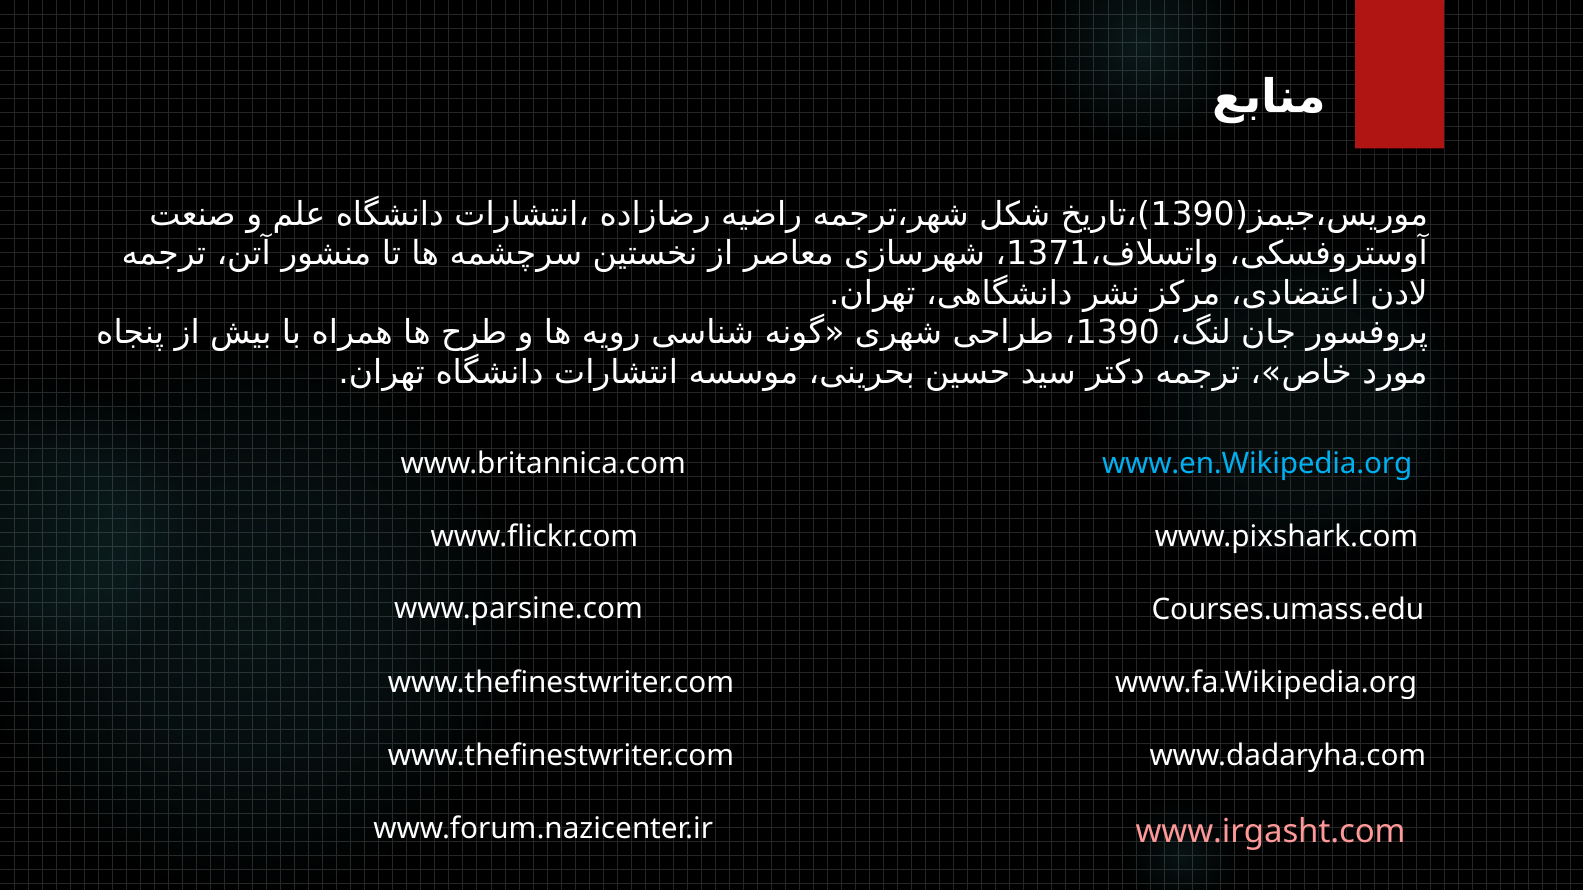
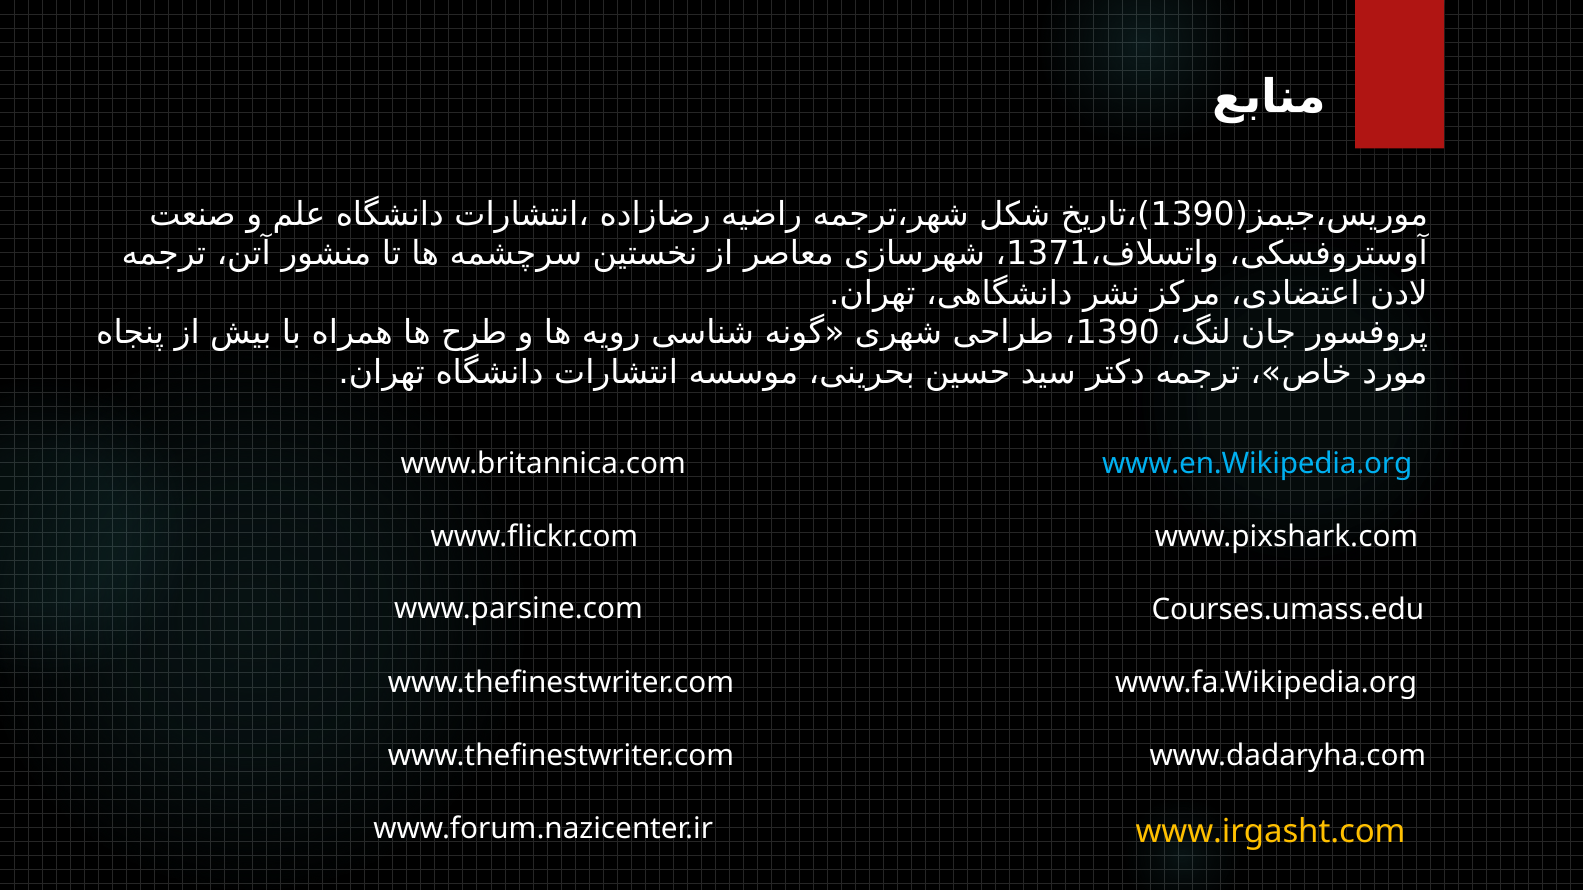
www.irgasht.com colour: pink -> yellow (1271, 832)
